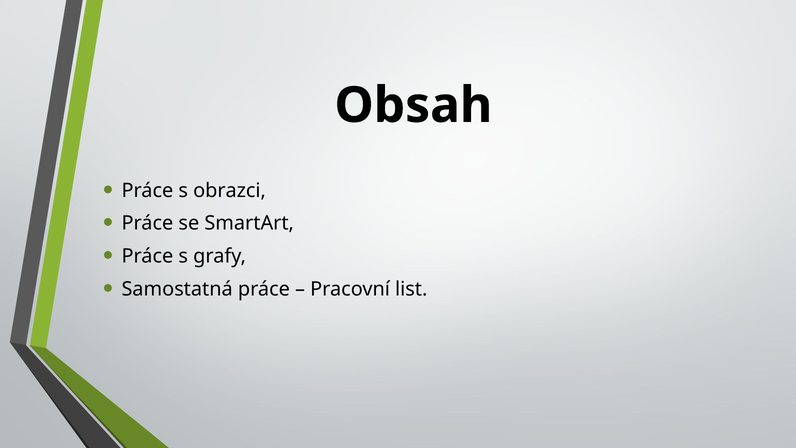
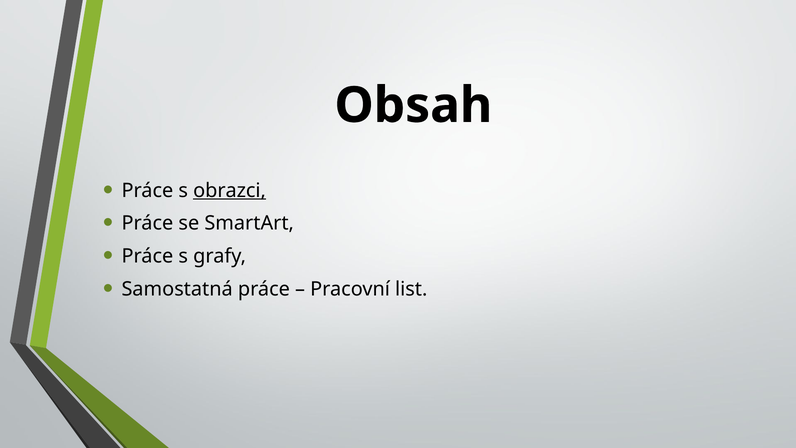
obrazci underline: none -> present (230, 190)
